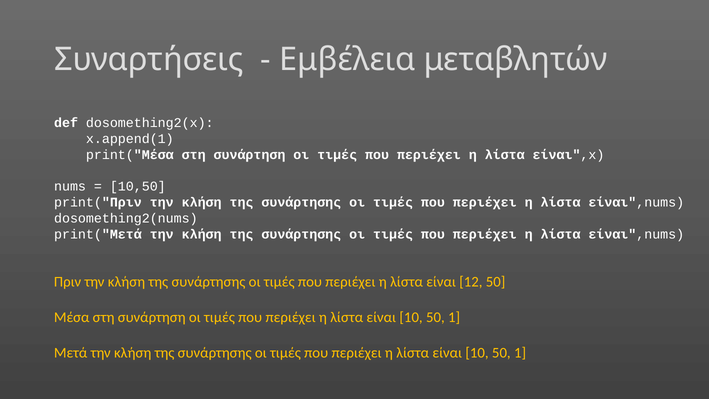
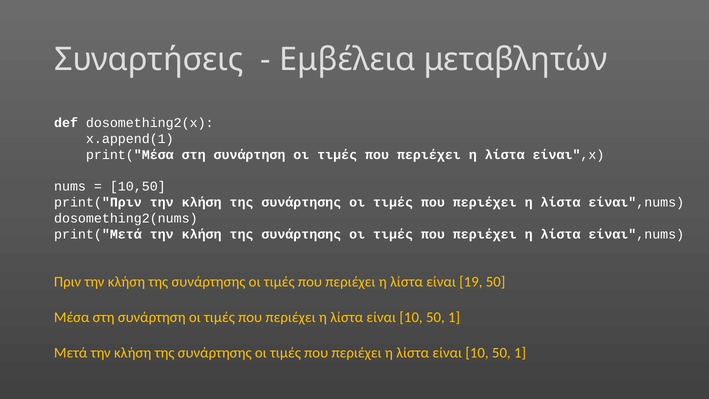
12: 12 -> 19 (471, 282)
